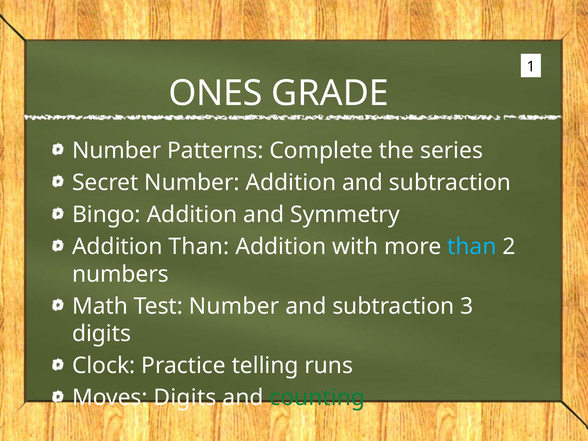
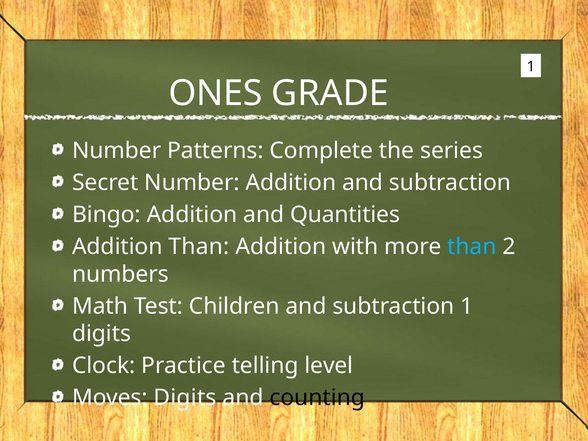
Symmetry: Symmetry -> Quantities (345, 215)
Test Number: Number -> Children (234, 306)
subtraction 3: 3 -> 1 (467, 306)
runs: runs -> level (329, 366)
counting colour: green -> black (317, 398)
